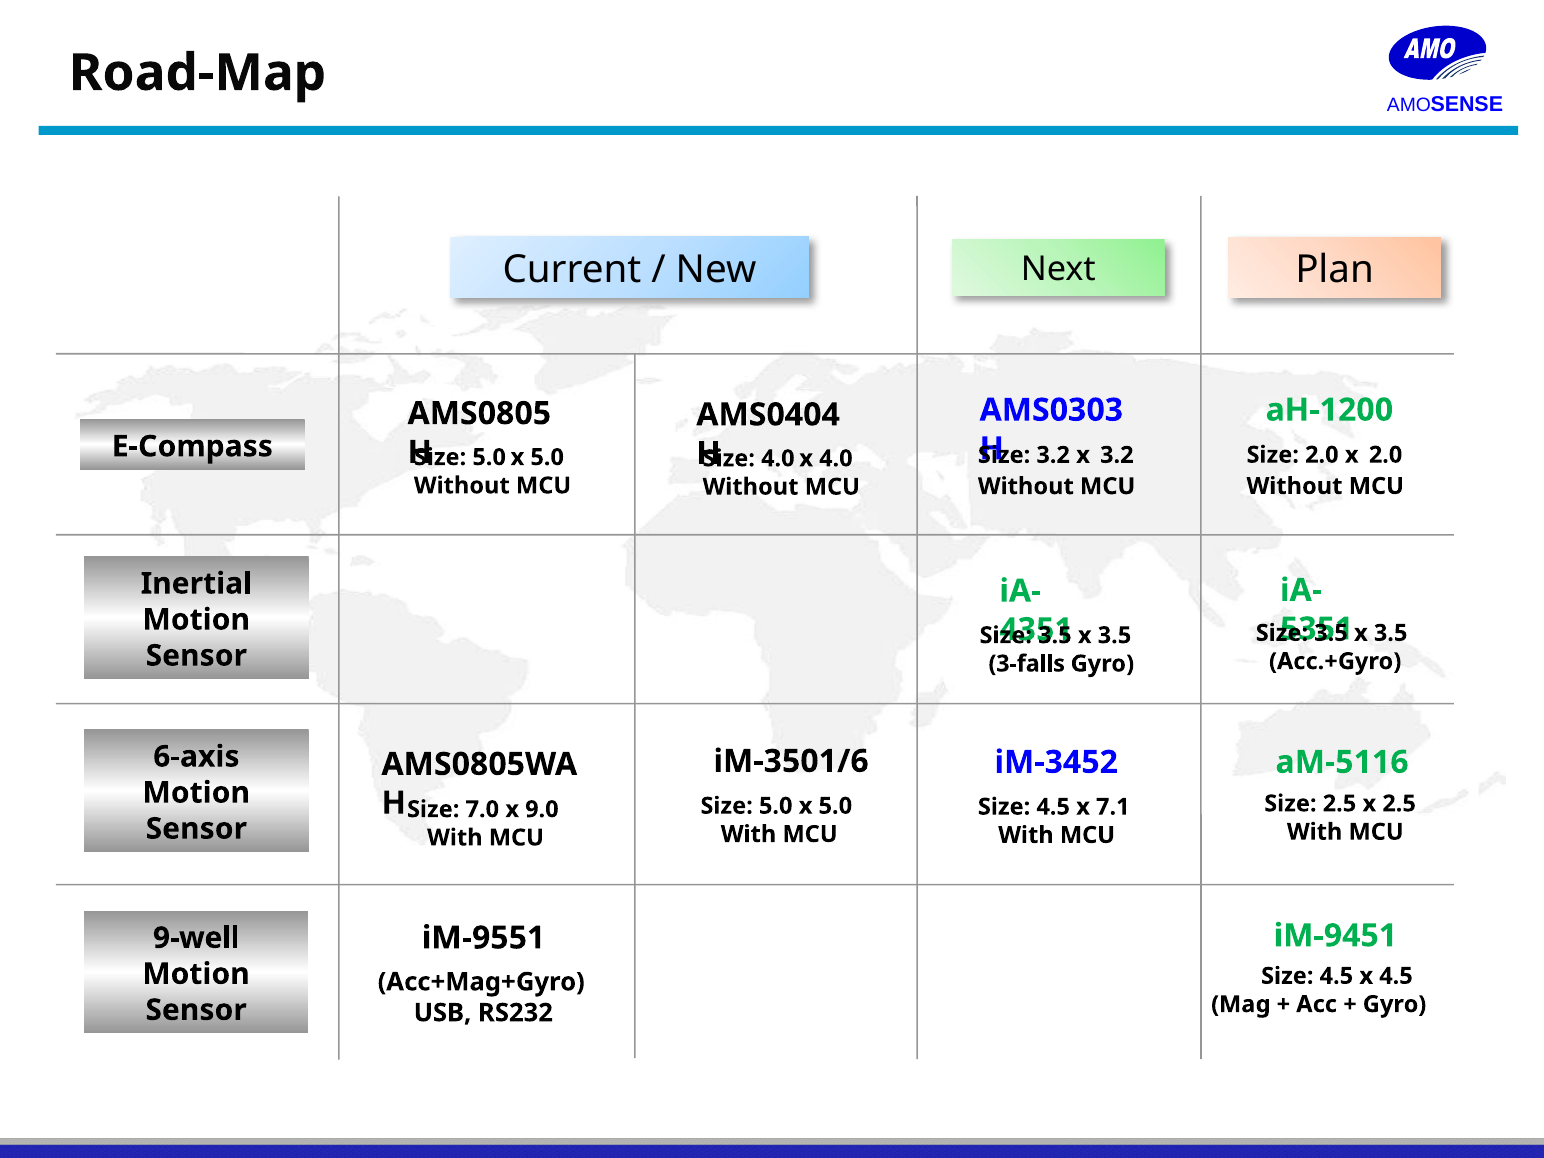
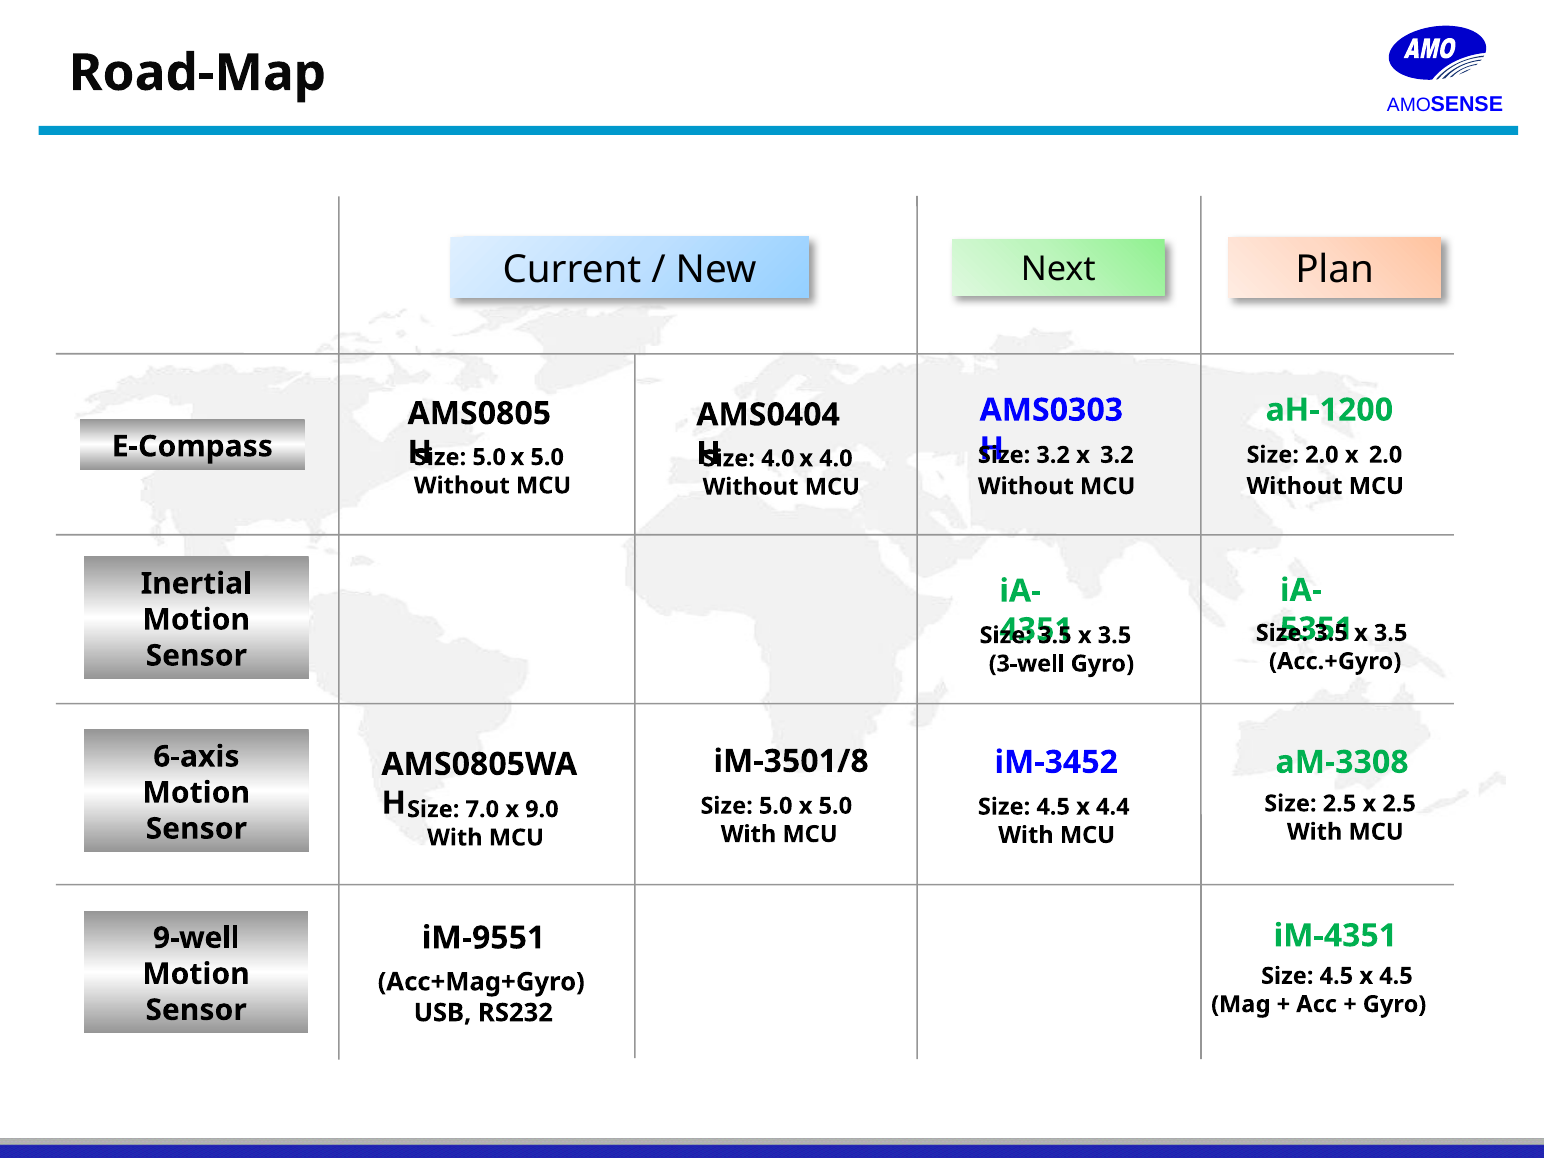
3-falls: 3-falls -> 3-well (1027, 664)
iM-3501/6: iM-3501/6 -> iM-3501/8 (791, 761)
aM-5116: aM-5116 -> aM-3308 (1342, 762)
7.1: 7.1 -> 4.4 (1113, 807)
iM-9451: iM-9451 -> iM-4351 (1335, 936)
